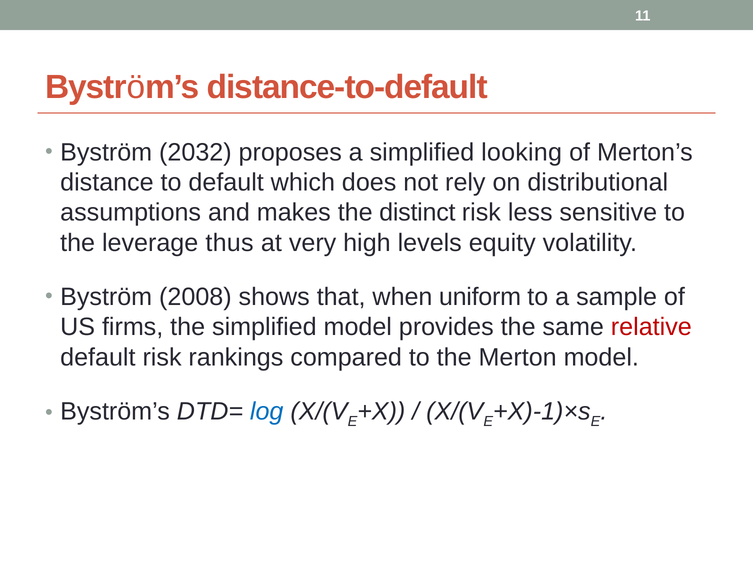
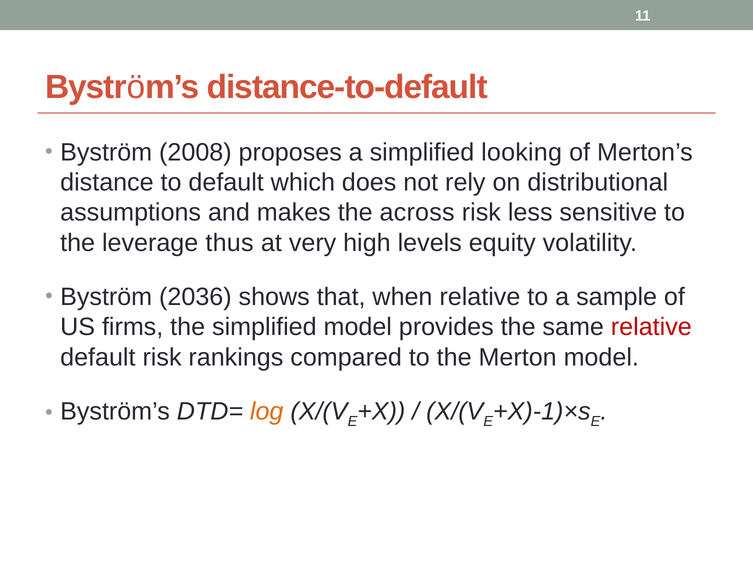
2032: 2032 -> 2008 (195, 152)
distinct: distinct -> across (417, 213)
2008: 2008 -> 2036 (195, 297)
when uniform: uniform -> relative (480, 297)
log colour: blue -> orange (267, 411)
